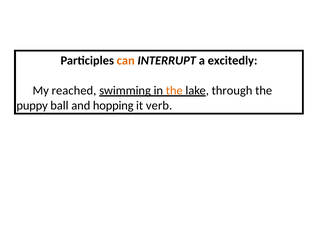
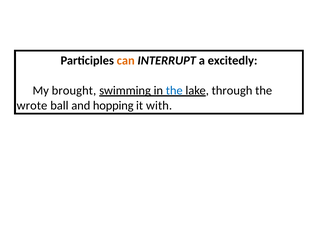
reached: reached -> brought (74, 90)
the colour: orange -> blue (174, 90)
puppy: puppy -> wrote (32, 105)
verb: verb -> with (159, 105)
